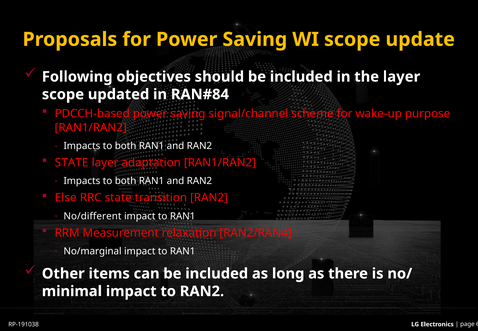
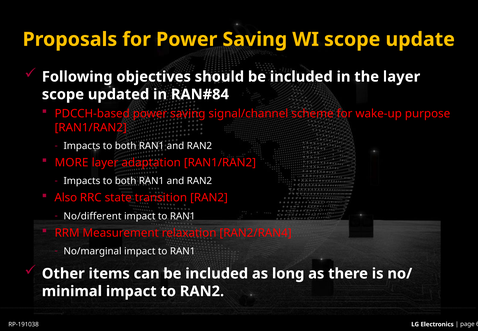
STATE: STATE -> MORE (72, 163)
Else: Else -> Also (66, 198)
